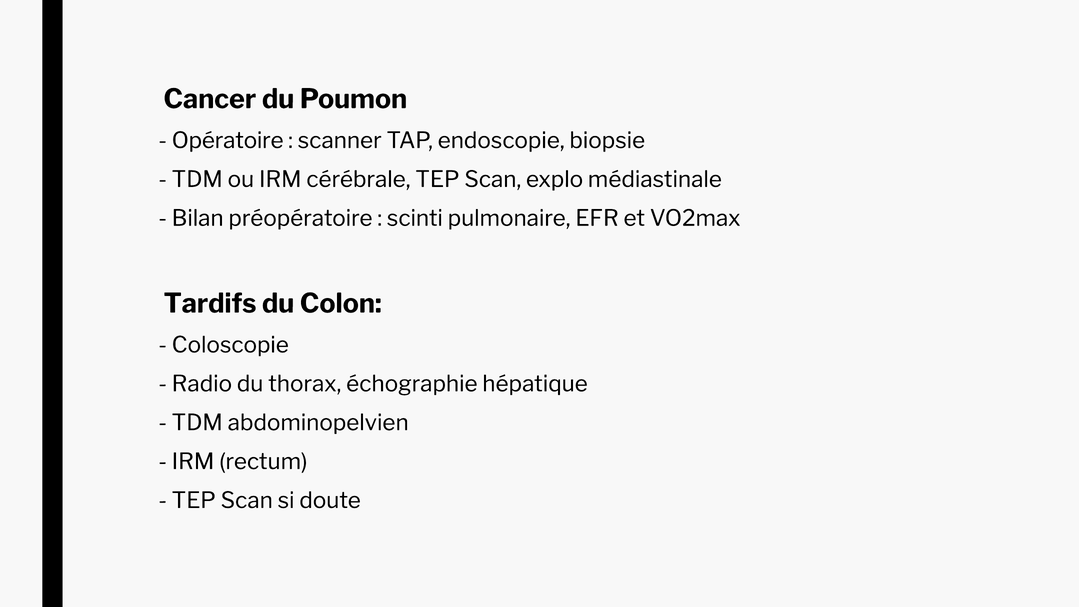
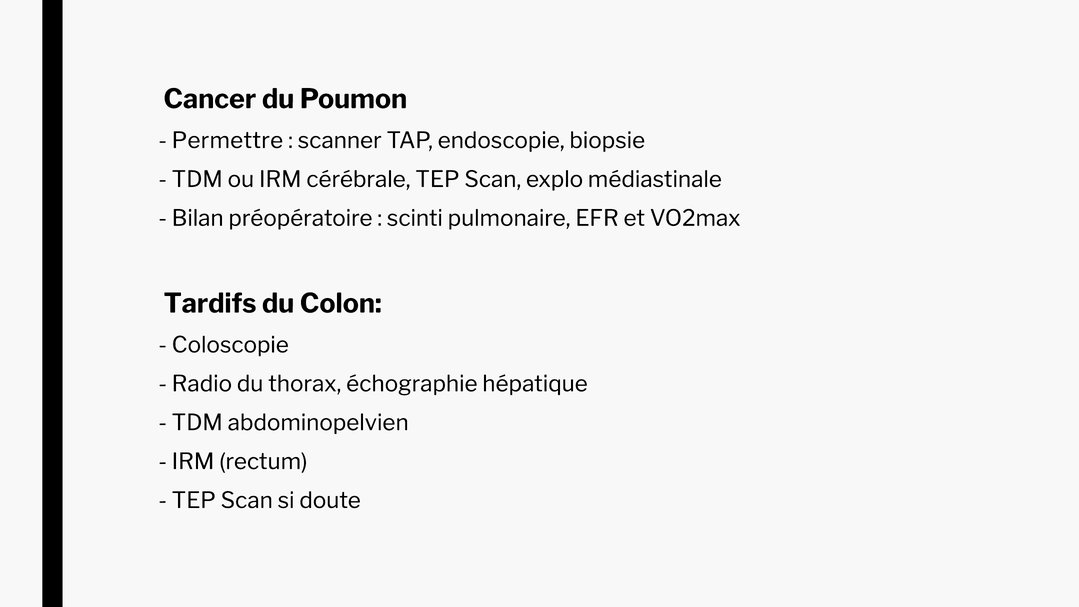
Opératoire: Opératoire -> Permettre (227, 141)
